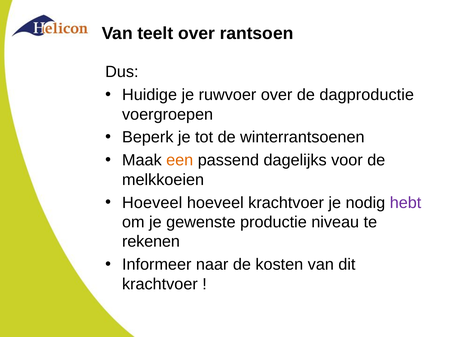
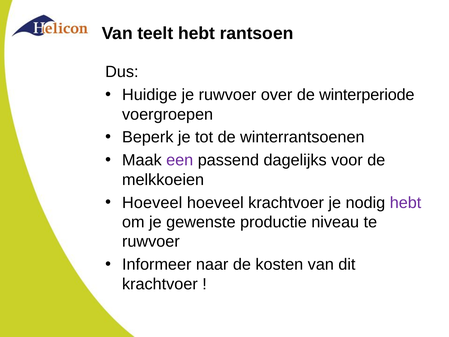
teelt over: over -> hebt (197, 33)
dagproductie: dagproductie -> winterperiode (367, 95)
een colour: orange -> purple (180, 160)
rekenen: rekenen -> ruwvoer (151, 241)
